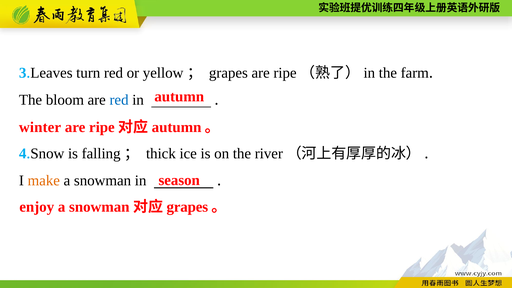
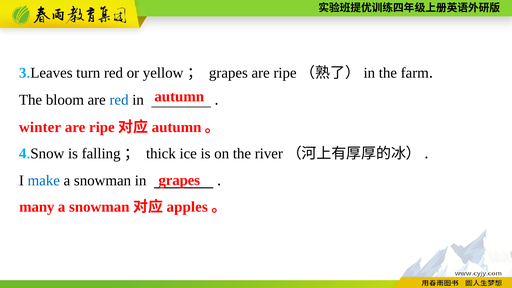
season: season -> grapes (179, 180)
make colour: orange -> blue (44, 181)
enjoy: enjoy -> many (37, 207)
grapes: grapes -> apples (187, 207)
